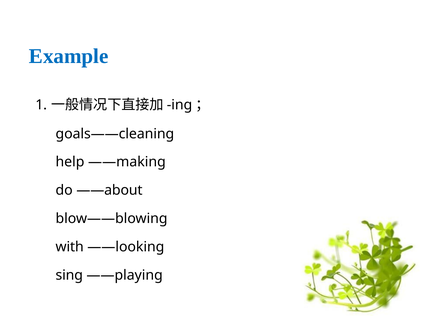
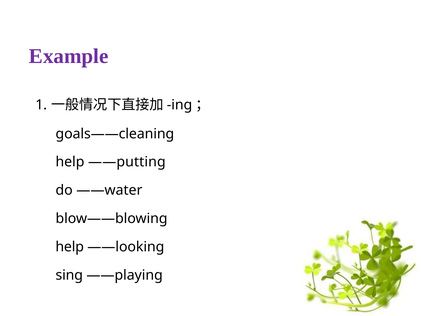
Example colour: blue -> purple (69, 56)
——making: ——making -> ——putting (127, 162)
——about: ——about -> ——water (109, 190)
with: with -> help (70, 247)
